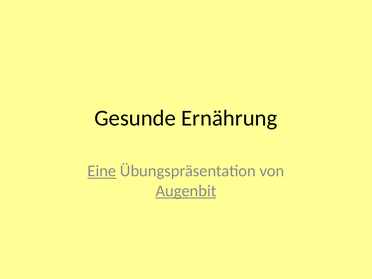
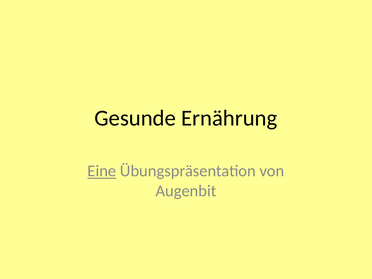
Augenbit underline: present -> none (186, 191)
